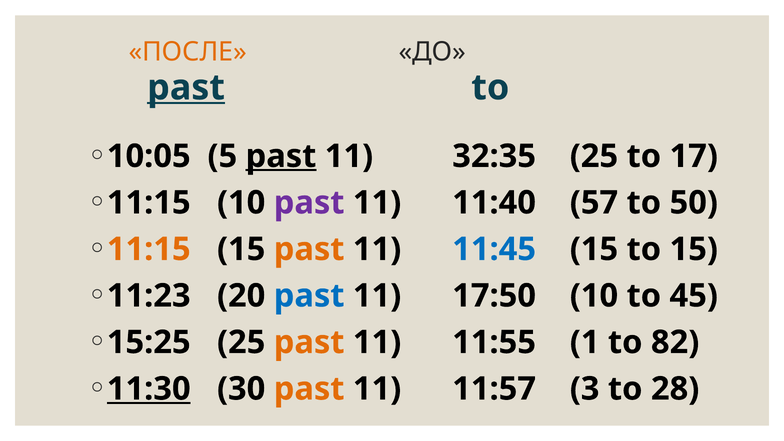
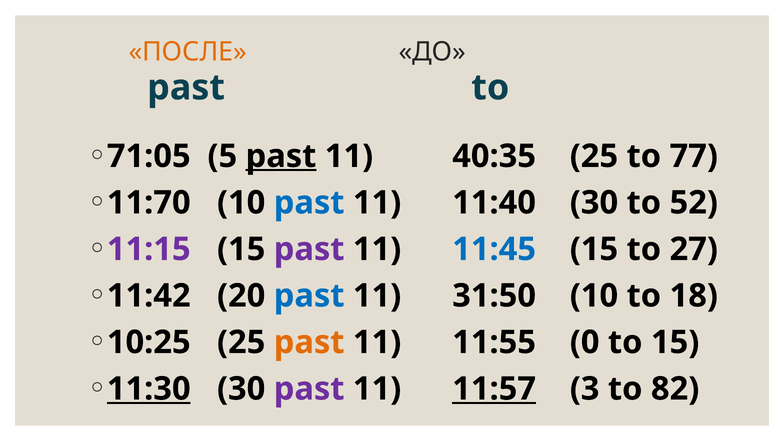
past underline: present -> none (186, 88)
10:05: 10:05 -> 71:05 (149, 156)
32:35: 32:35 -> 40:35 (494, 156)
17: 17 -> 77 (694, 156)
11:15: 11:15 -> 11:70 (149, 203)
past colour: purple -> blue (309, 203)
11:40 57: 57 -> 30 (594, 203)
50: 50 -> 52 (694, 203)
11:15 colour: orange -> purple (149, 249)
past colour: orange -> purple (309, 249)
to 15: 15 -> 27 (694, 249)
11:23: 11:23 -> 11:42 (149, 296)
17:50: 17:50 -> 31:50 (494, 296)
45: 45 -> 18 (694, 296)
15:25: 15:25 -> 10:25 (149, 342)
1: 1 -> 0 (585, 342)
to 82: 82 -> 15 (675, 342)
past colour: orange -> purple (309, 389)
11:57 underline: none -> present (494, 389)
28: 28 -> 82 (675, 389)
